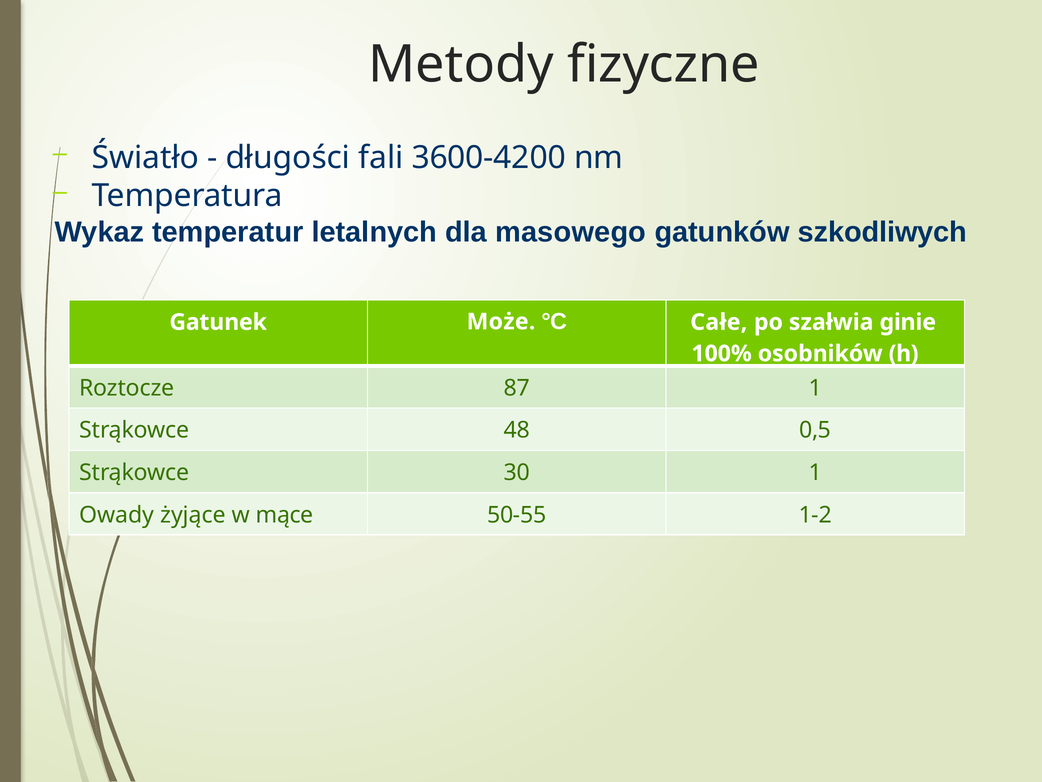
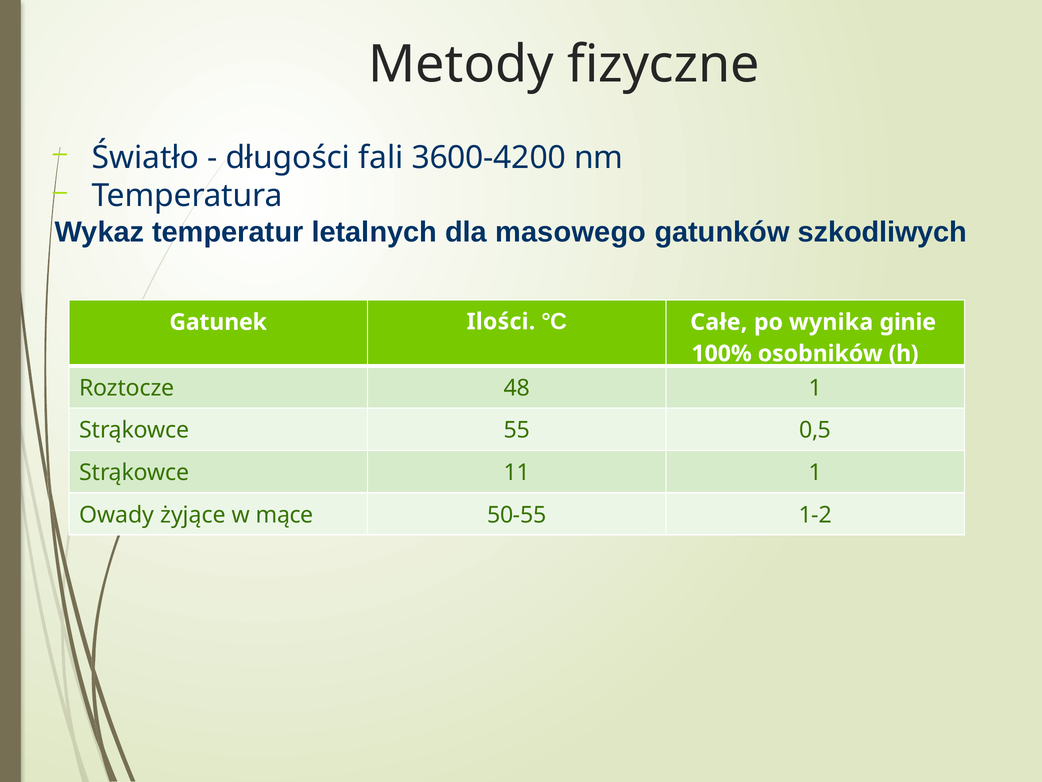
Może: Może -> Ilości (501, 321)
szałwia: szałwia -> wynika (831, 322)
87: 87 -> 48 (517, 388)
48: 48 -> 55 (517, 430)
30: 30 -> 11 (517, 472)
